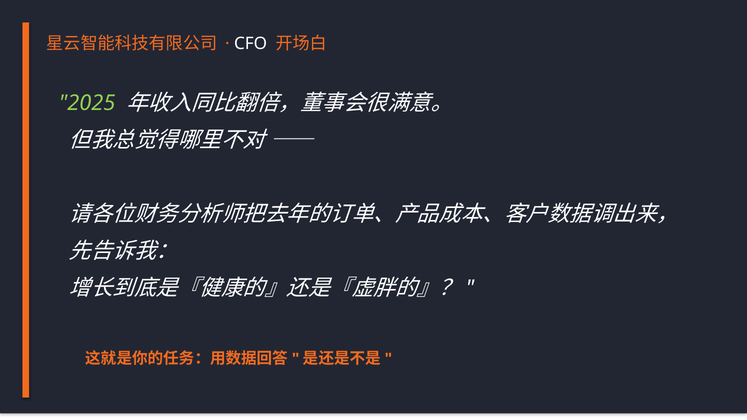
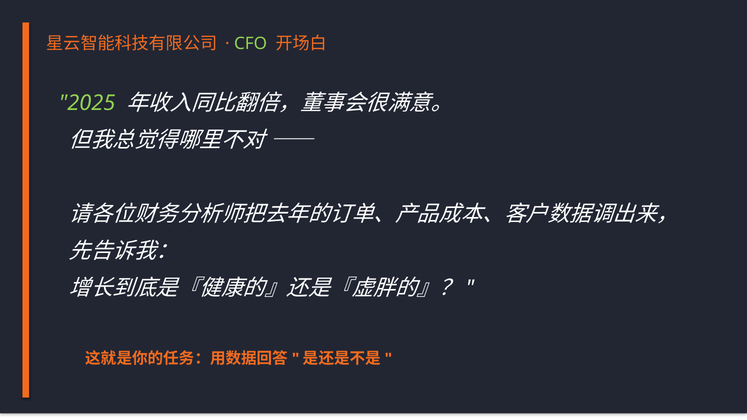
CFO colour: white -> light green (251, 44)
